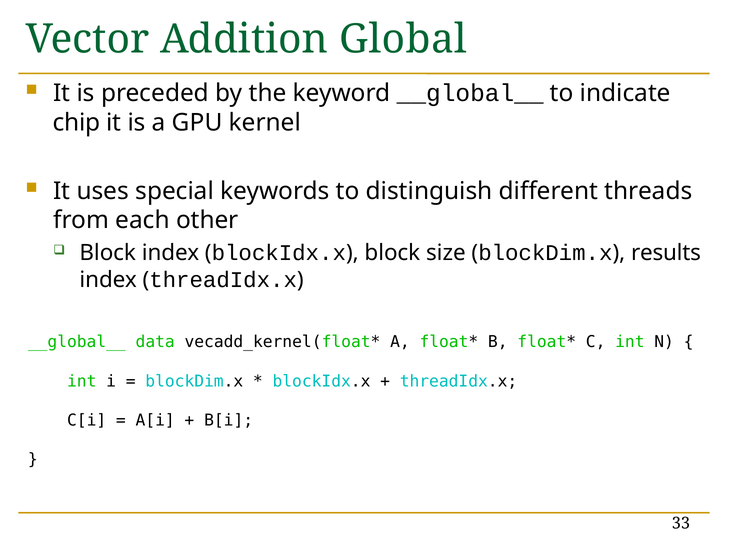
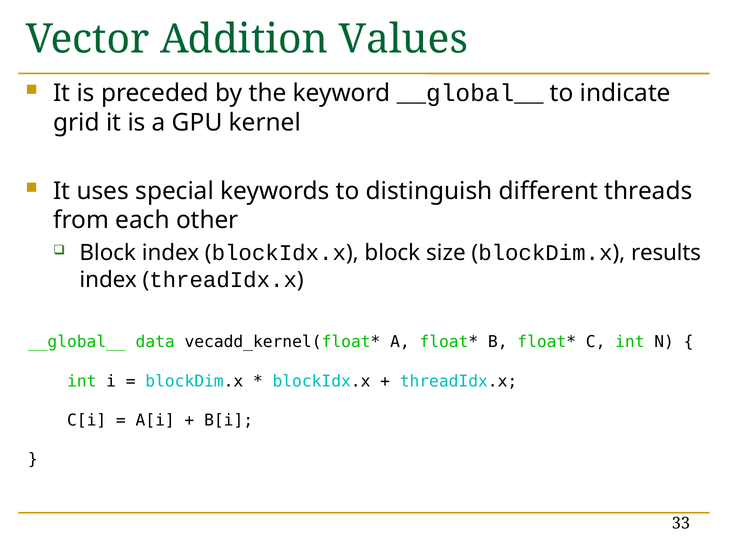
Global: Global -> Values (403, 39)
chip: chip -> grid (76, 122)
